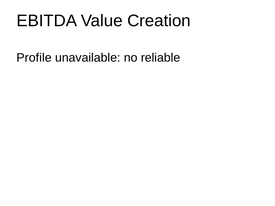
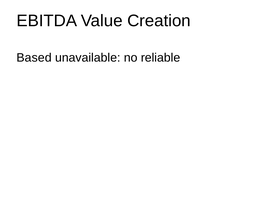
Profile: Profile -> Based (34, 58)
